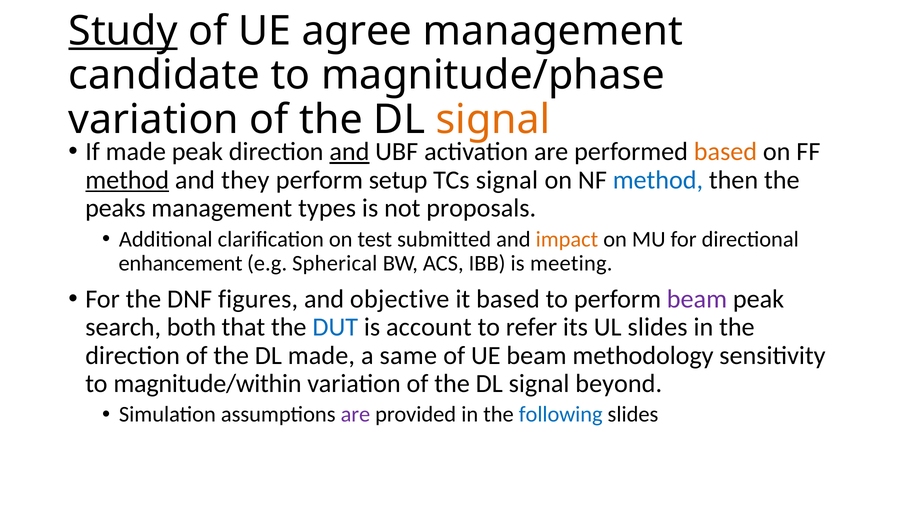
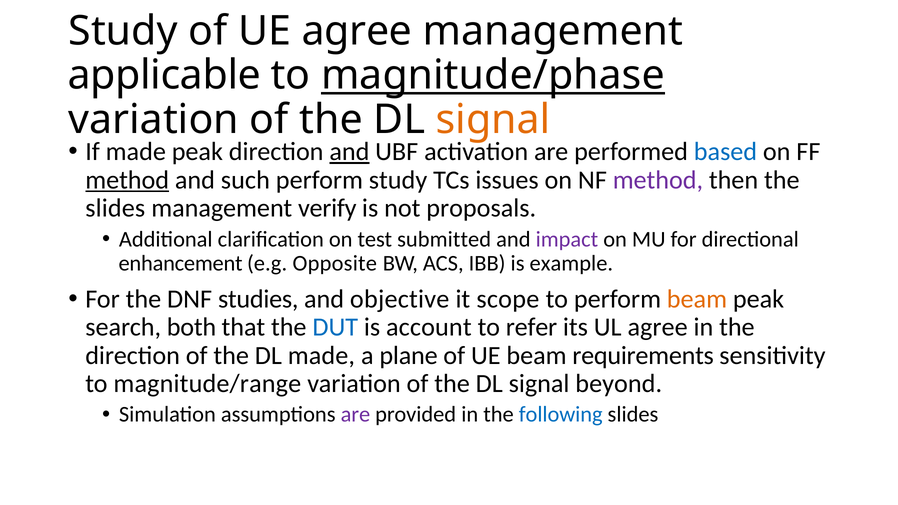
Study underline: present -> none (123, 31)
candidate: candidate -> applicable (164, 75)
magnitude/phase underline: none -> present (493, 75)
based colour: orange -> blue (725, 152)
they: they -> such (245, 180)
perform setup: setup -> study (398, 180)
TCs signal: signal -> issues (507, 180)
method colour: blue -> purple (658, 180)
peaks: peaks -> slides (115, 208)
types: types -> verify (327, 208)
impact colour: orange -> purple (567, 239)
Spherical: Spherical -> Opposite (335, 263)
meeting: meeting -> example (571, 263)
figures: figures -> studies (258, 299)
it based: based -> scope (508, 299)
beam colour: purple -> orange (697, 299)
UL slides: slides -> agree (658, 327)
same: same -> plane (409, 355)
methodology: methodology -> requirements (643, 355)
magnitude/within: magnitude/within -> magnitude/range (207, 384)
